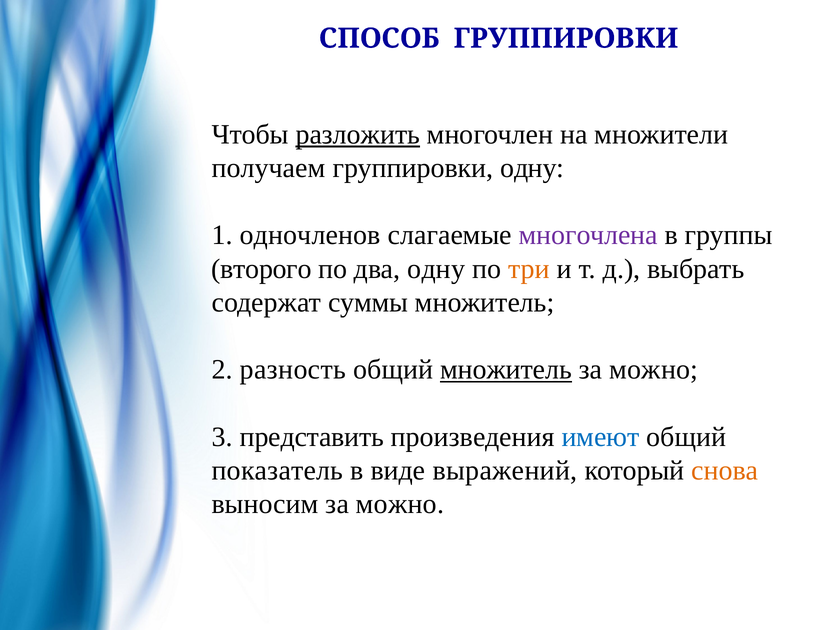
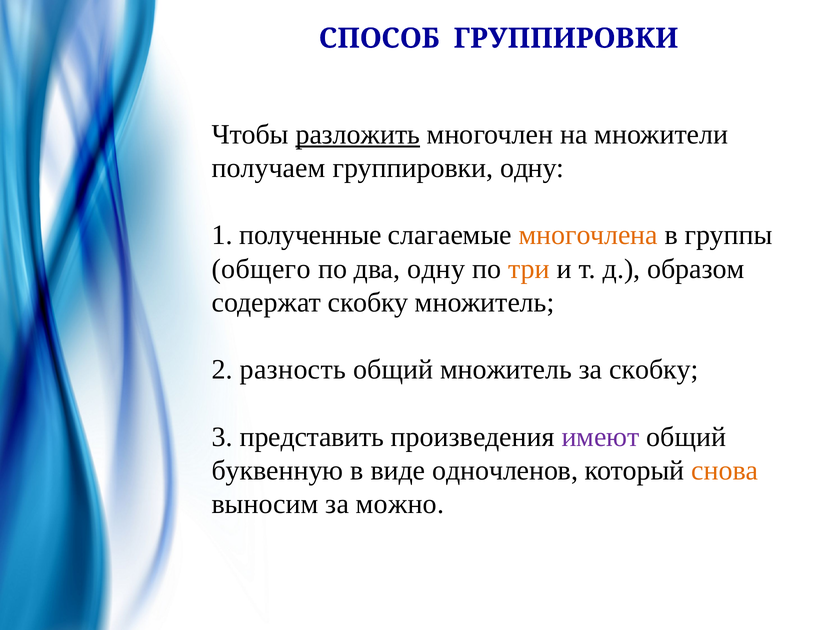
одночленов: одночленов -> полученные (310, 235)
многочлена colour: purple -> orange (588, 235)
второго: второго -> общего (261, 269)
выбрать: выбрать -> образом (696, 269)
содержат суммы: суммы -> скобку (368, 302)
множитель underline: present -> none (506, 370)
можно: можно -> скобку (654, 370)
имеют colour: blue -> purple (600, 437)
показатель: показатель -> буквенную (278, 470)
выражений: выражений -> одночленов (505, 470)
